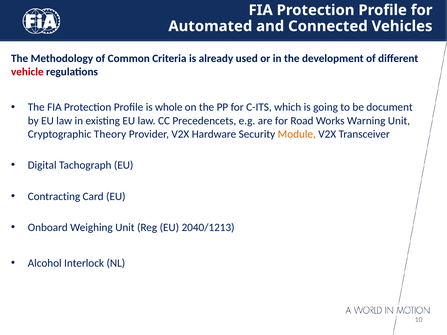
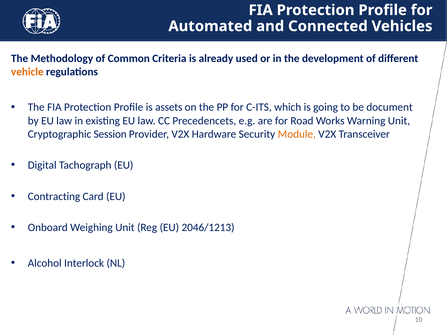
vehicle colour: red -> orange (27, 72)
whole: whole -> assets (169, 107)
Theory: Theory -> Session (110, 134)
2040/1213: 2040/1213 -> 2046/1213 (208, 228)
